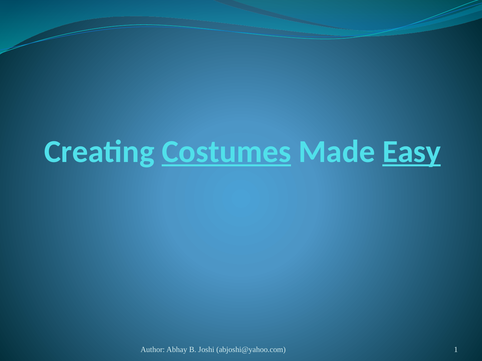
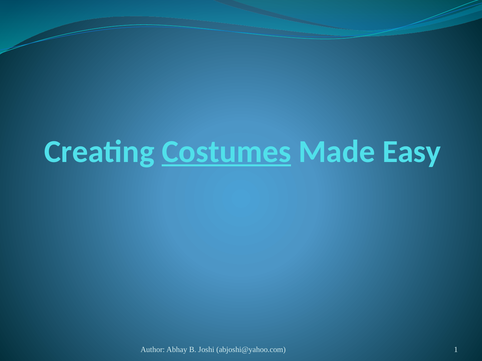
Easy underline: present -> none (412, 152)
